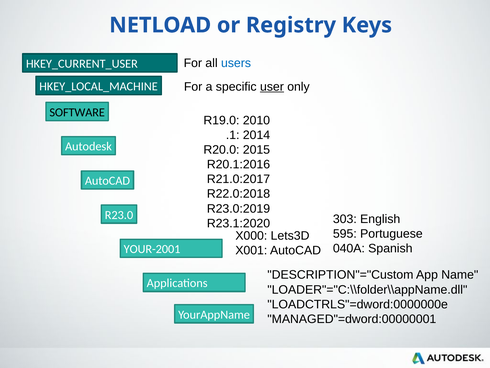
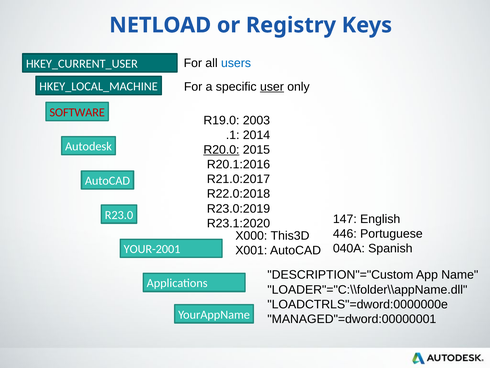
SOFTWARE colour: black -> red (77, 112)
2010: 2010 -> 2003 (256, 120)
R20.0 underline: none -> present (221, 150)
303: 303 -> 147 (345, 219)
595: 595 -> 446 (345, 233)
Lets3D: Lets3D -> This3D (290, 236)
